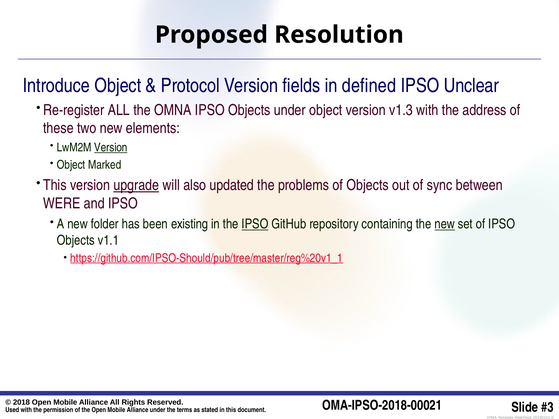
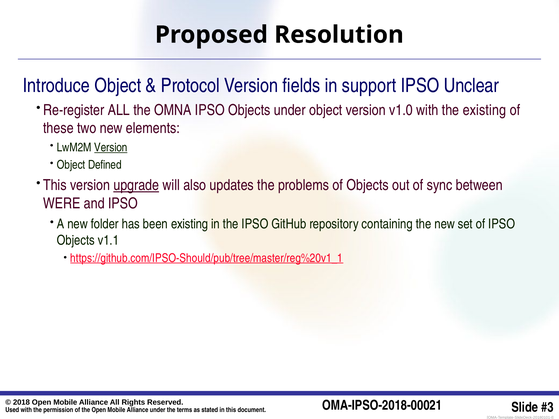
defined: defined -> support (369, 86)
v1.3: v1.3 -> v1.0 (401, 110)
the address: address -> existing (484, 110)
Marked: Marked -> Defined (105, 165)
updated: updated -> updates (232, 185)
IPSO underline: present -> none (255, 224)
new underline: present -> none (445, 224)
